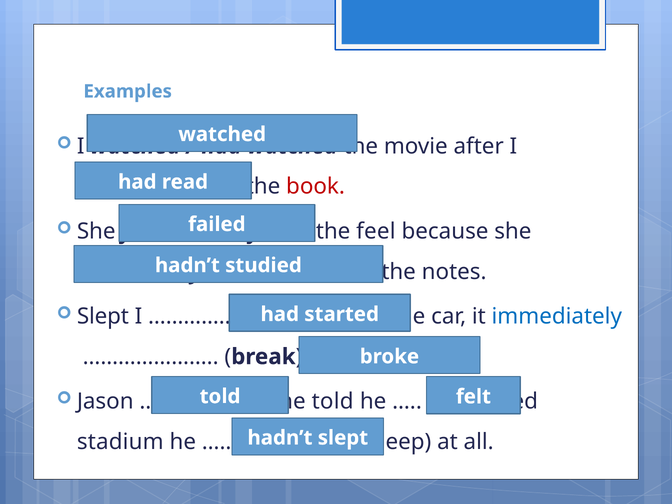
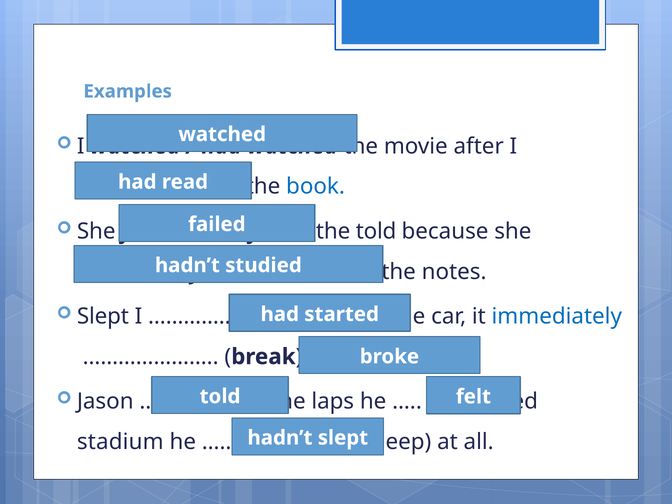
book colour: red -> blue (316, 187)
the feel: feel -> told (376, 231)
told: told -> laps (333, 402)
